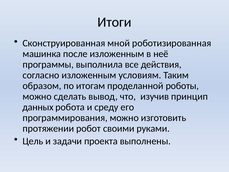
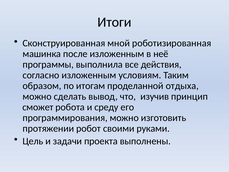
роботы: роботы -> отдыха (182, 86)
данных: данных -> сможет (38, 107)
